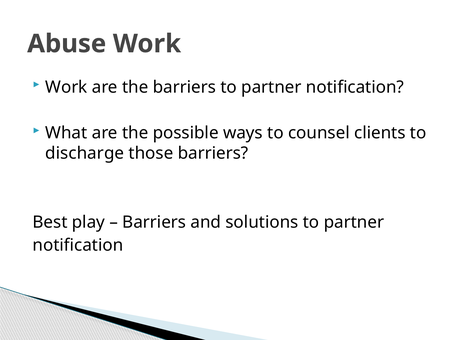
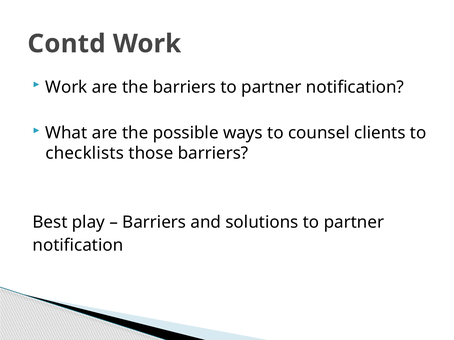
Abuse: Abuse -> Contd (67, 44)
discharge: discharge -> checklists (85, 154)
